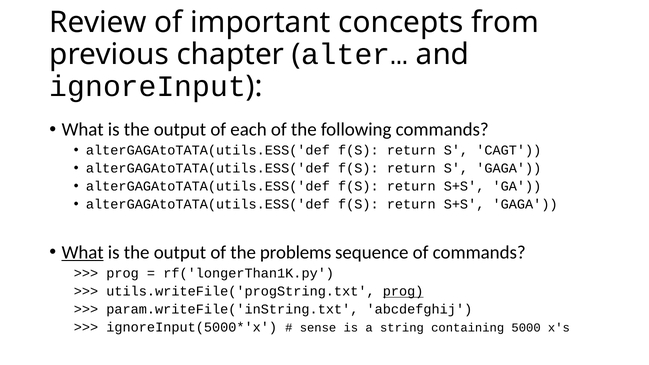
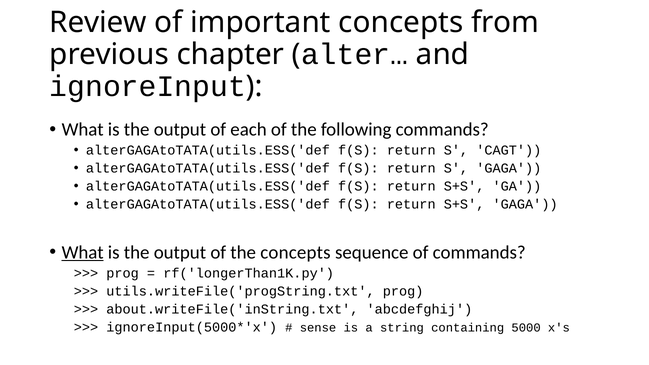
the problems: problems -> concepts (295, 252)
prog underline: present -> none (403, 291)
param.writeFile('inString.txt: param.writeFile('inString.txt -> about.writeFile('inString.txt (232, 309)
